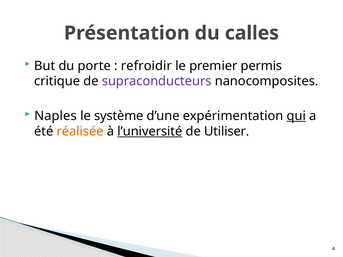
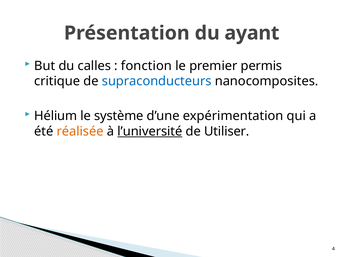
calles: calles -> ayant (252, 33)
porte: porte -> calles (94, 66)
refroidir: refroidir -> fonction (146, 66)
supraconducteurs colour: purple -> blue (157, 81)
Naples: Naples -> Hélium (56, 116)
qui underline: present -> none (296, 116)
